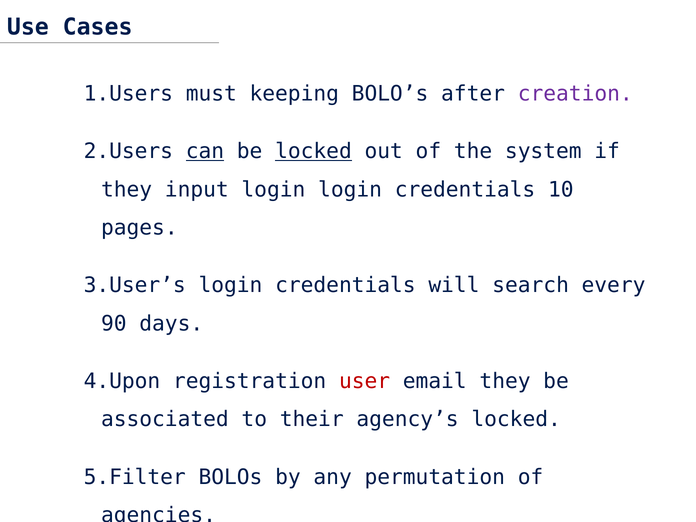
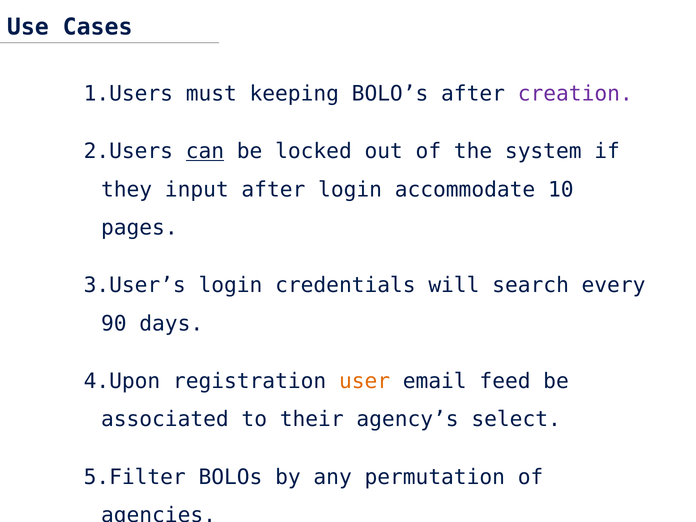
locked underline: present -> none (313, 151)
input login: login -> after (273, 190)
credentials: credentials -> accommodate (465, 190)
user colour: red -> orange (365, 381)
email they: they -> feed (505, 381)
agency’s locked: locked -> select (516, 419)
